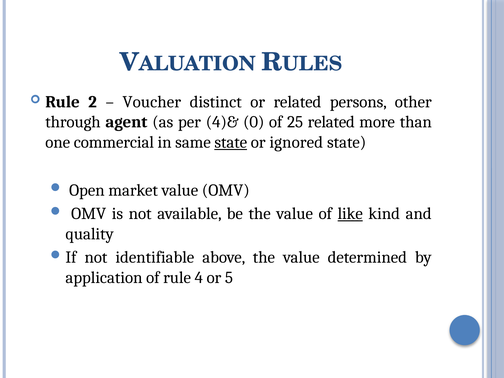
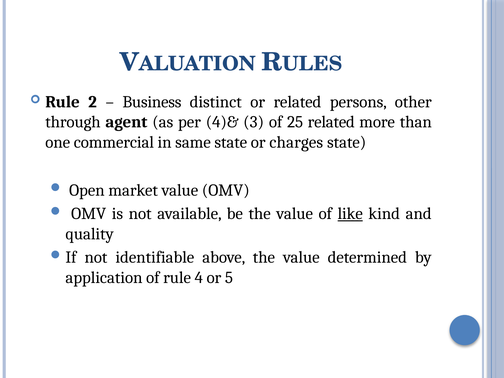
Voucher: Voucher -> Business (152, 102)
0: 0 -> 3 (254, 122)
state underline: present -> none (231, 142)
ignored: ignored -> charges (296, 142)
